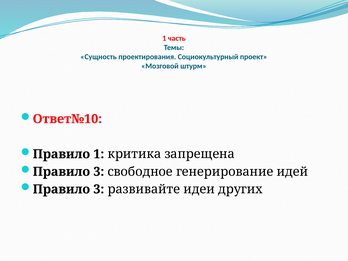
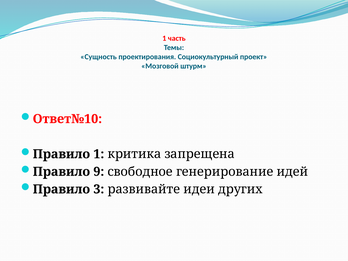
3: 3 -> 9 (99, 172)
